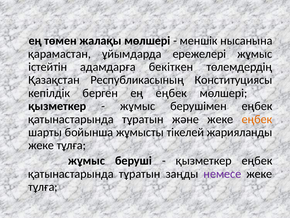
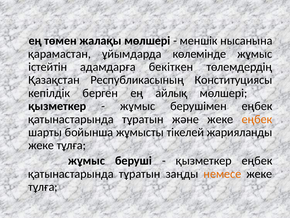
ережелерi: ережелерi -> көлемiнде (199, 54)
ең еңбек: еңбек -> айлық (171, 93)
немесе colour: purple -> orange (222, 173)
